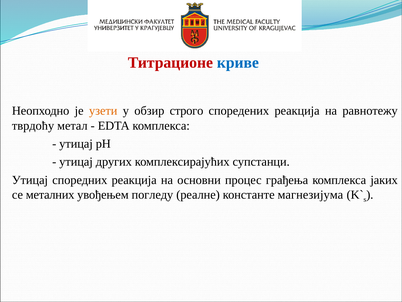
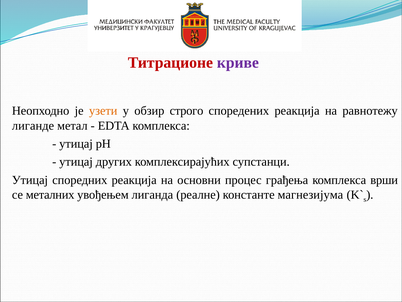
криве colour: blue -> purple (238, 63)
тврдоћу: тврдоћу -> лиганде (33, 125)
јаких: јаких -> врши (384, 180)
погледу: погледу -> лиганда (152, 194)
